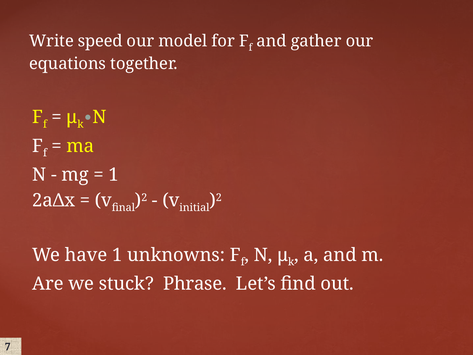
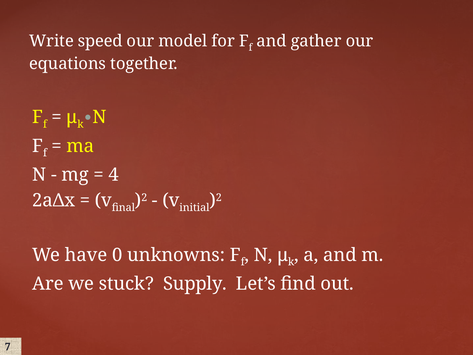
1: 1 -> 4 (114, 175)
have 1: 1 -> 0 (117, 255)
Phrase: Phrase -> Supply (195, 283)
